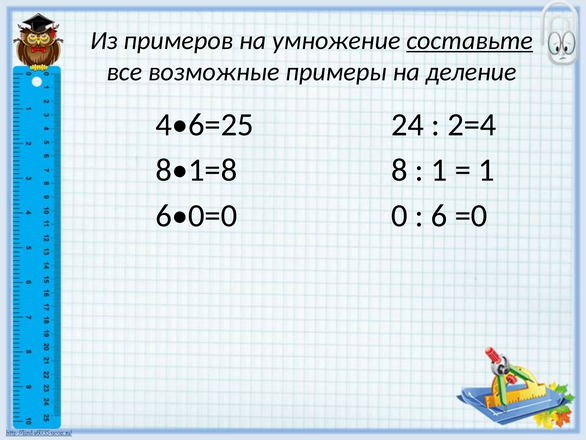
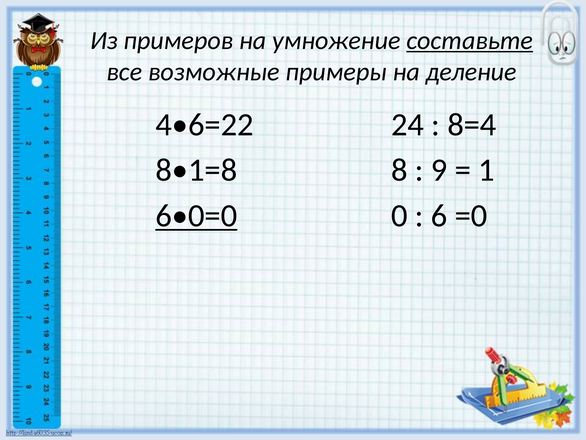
4•6=25: 4•6=25 -> 4•6=22 (205, 124)
2=4: 2=4 -> 8=4 (472, 124)
1: 1 -> 9 (439, 170)
6•0=0 underline: none -> present (196, 216)
